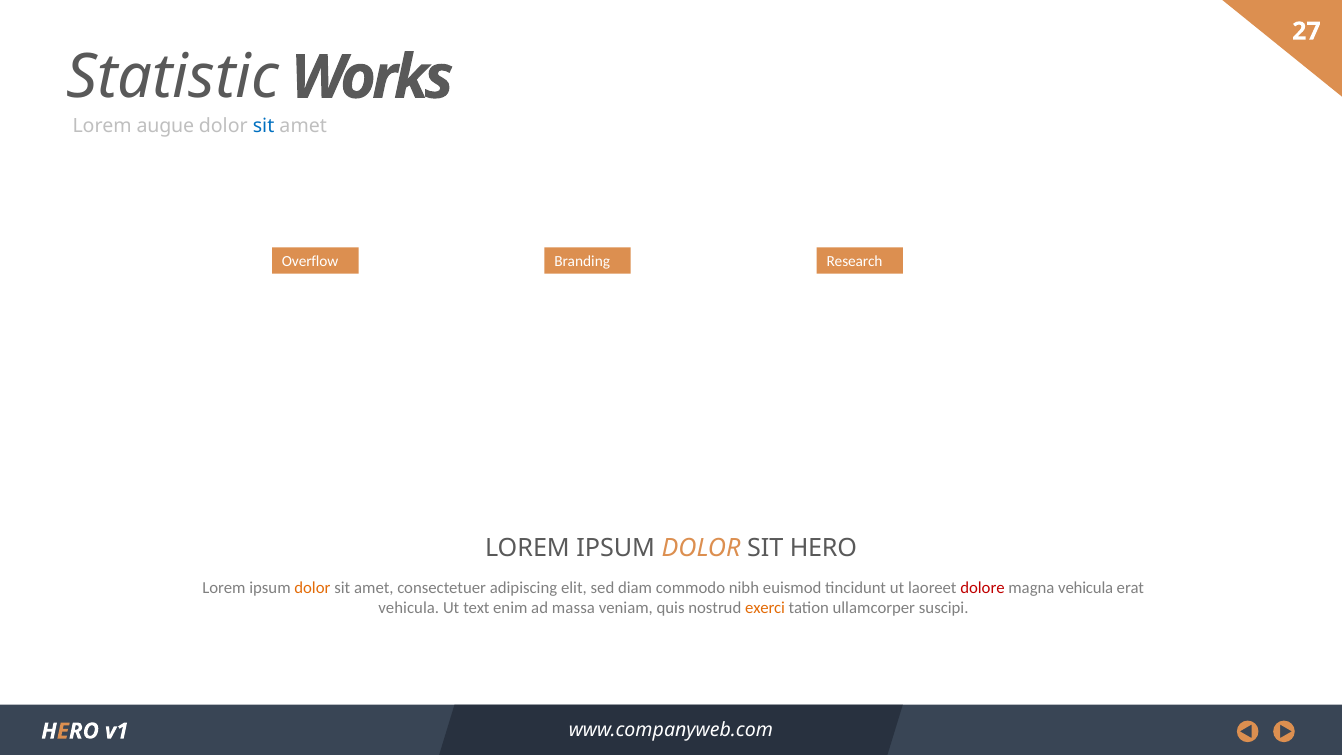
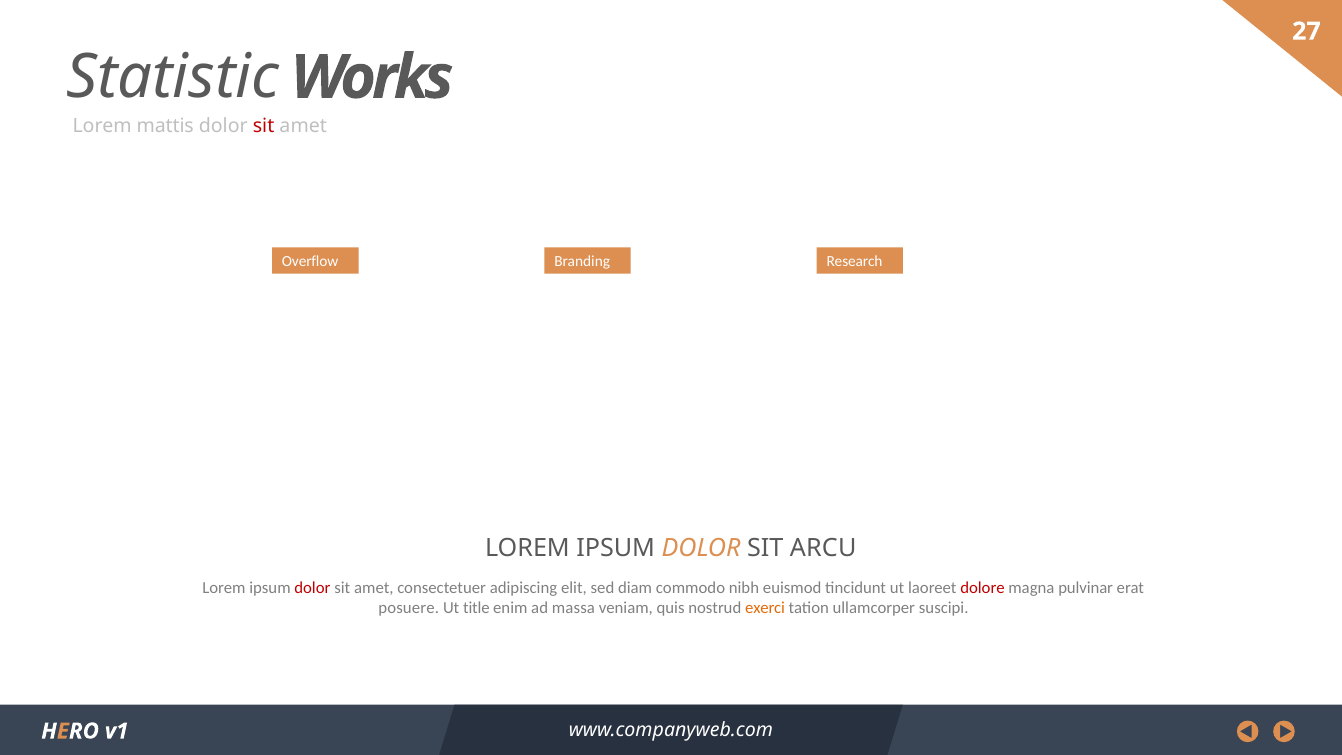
augue: augue -> mattis (165, 126)
sit colour: blue -> red (264, 126)
SIT HERO: HERO -> ARCU (823, 548)
dolor colour: orange -> red (312, 588)
magna vehicula: vehicula -> pulvinar (1086, 588)
vehicula: vehicula -> posuere (409, 608)
text: text -> title (476, 608)
